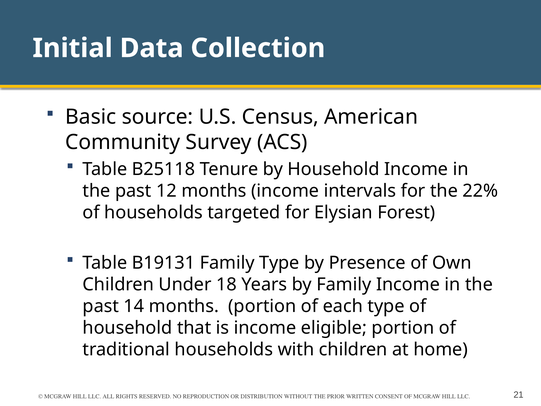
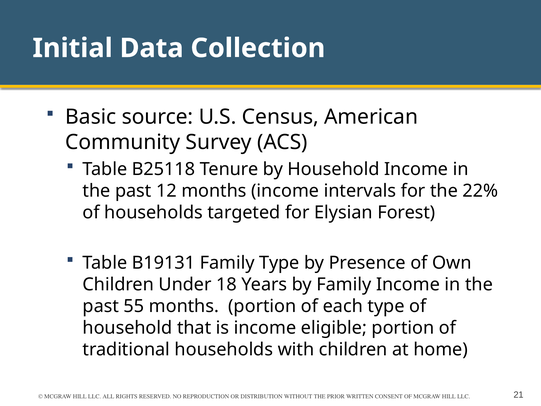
14: 14 -> 55 (134, 306)
